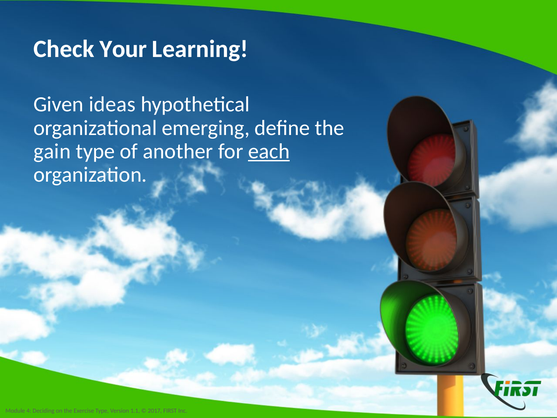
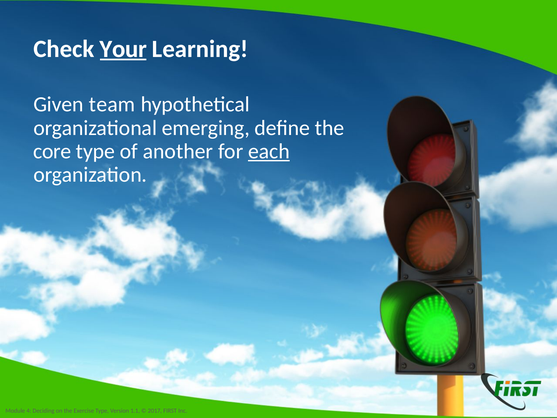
Your underline: none -> present (123, 49)
ideas: ideas -> team (112, 104)
gain: gain -> core (52, 151)
